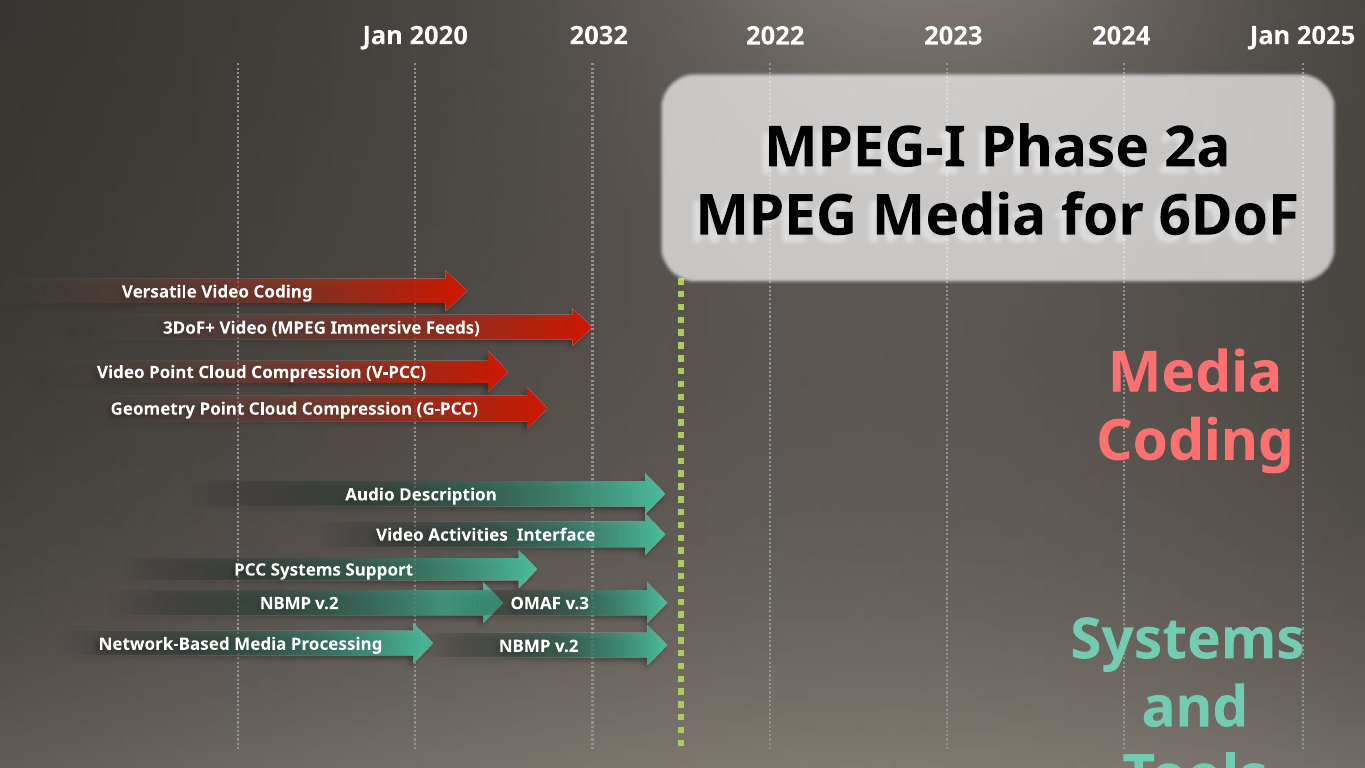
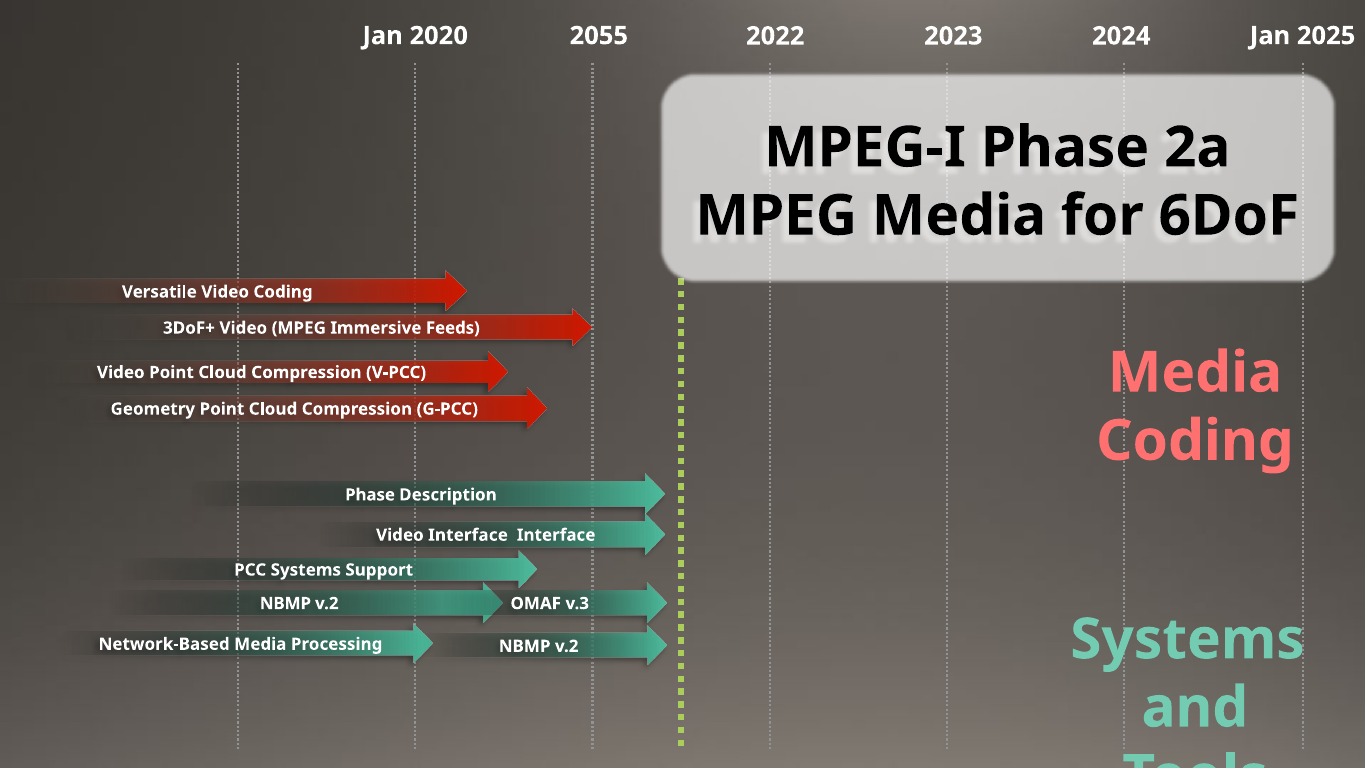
2032: 2032 -> 2055 (599, 36)
Audio: Audio -> Phase (370, 495)
Video Activities: Activities -> Interface (468, 535)
